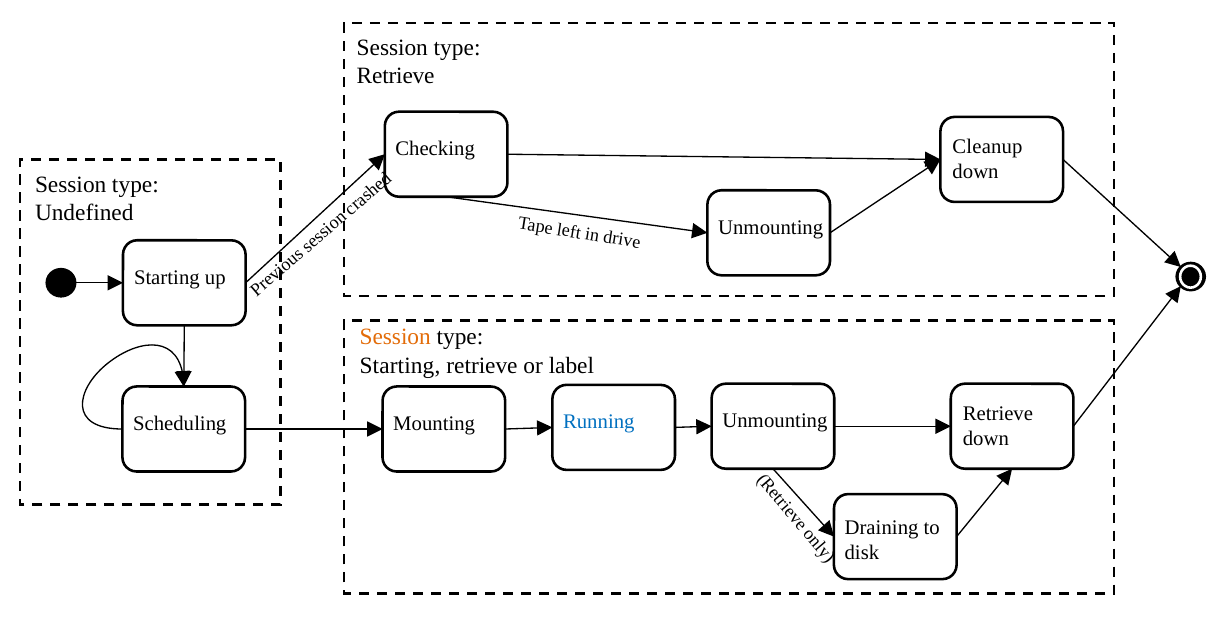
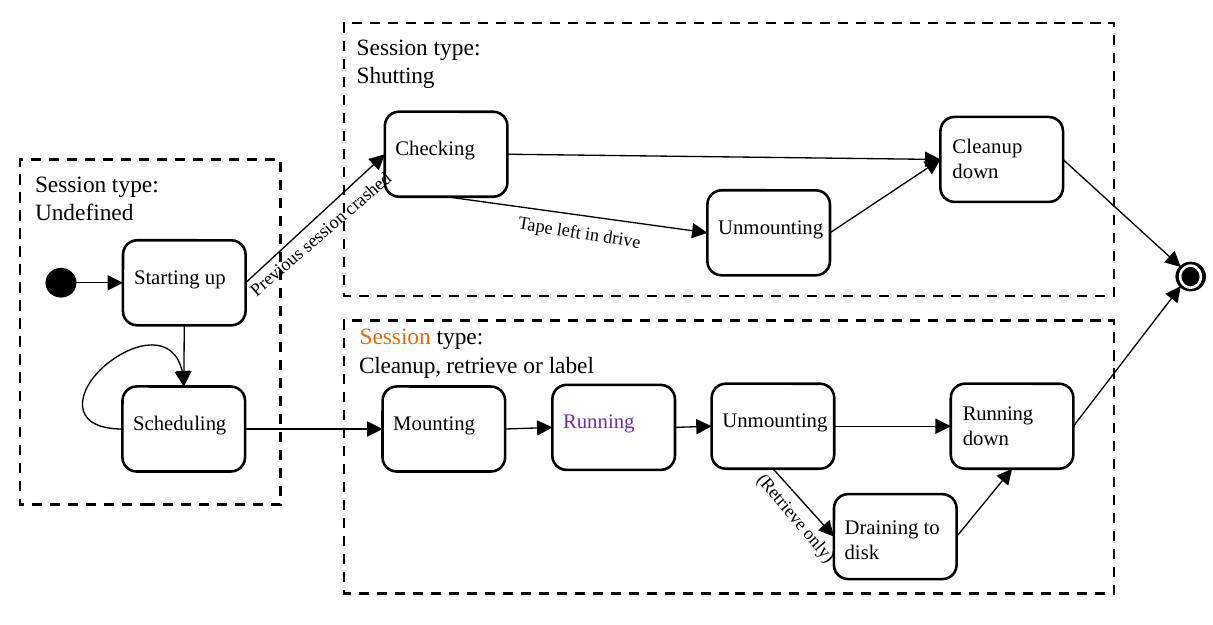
Retrieve: Retrieve -> Shutting (396, 76)
Starting: Starting -> Cleanup (400, 365)
Retrieve: Retrieve -> Running (998, 414)
Running colour: blue -> purple (599, 422)
